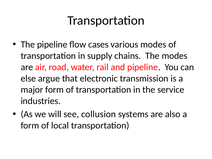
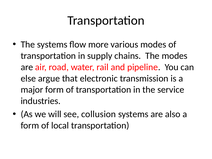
The pipeline: pipeline -> systems (52, 44)
cases: cases -> more (98, 44)
